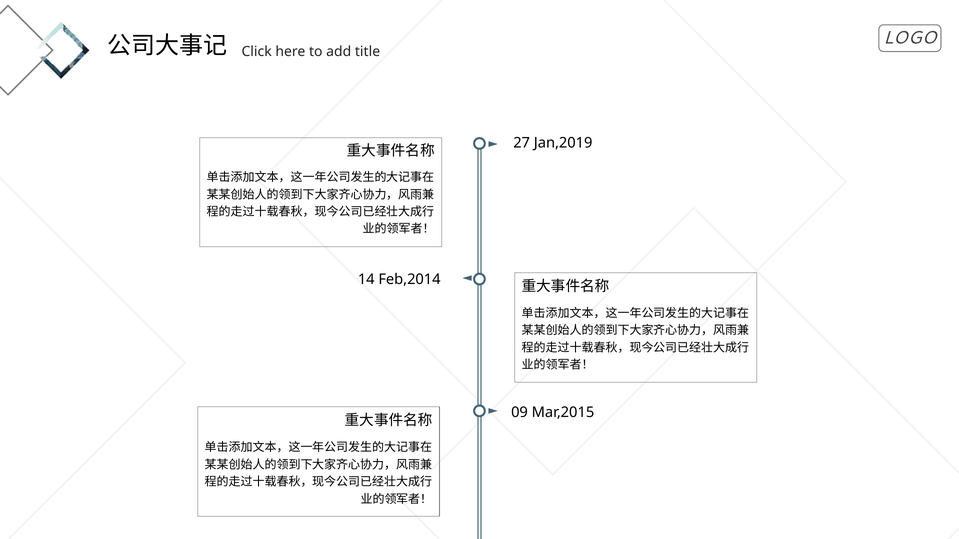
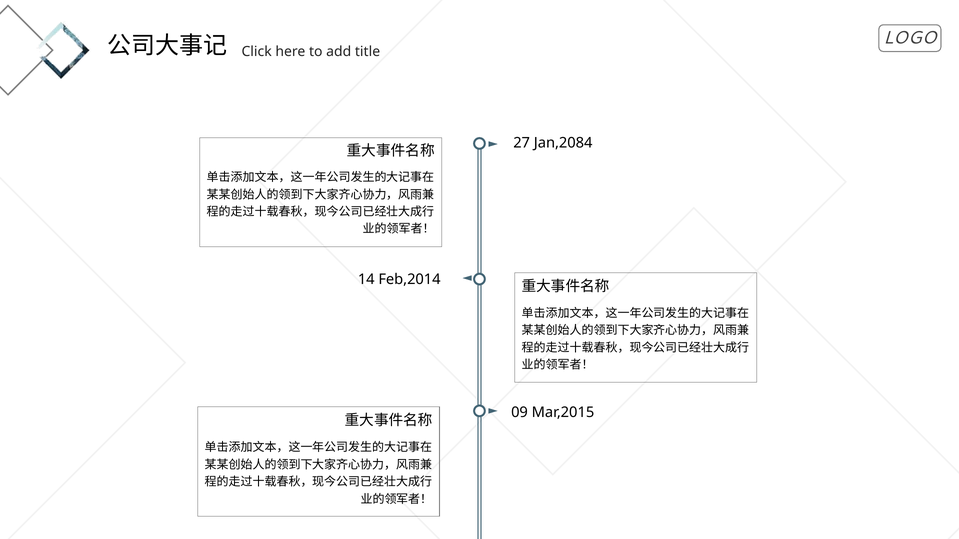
Jan,2019: Jan,2019 -> Jan,2084 (563, 143)
